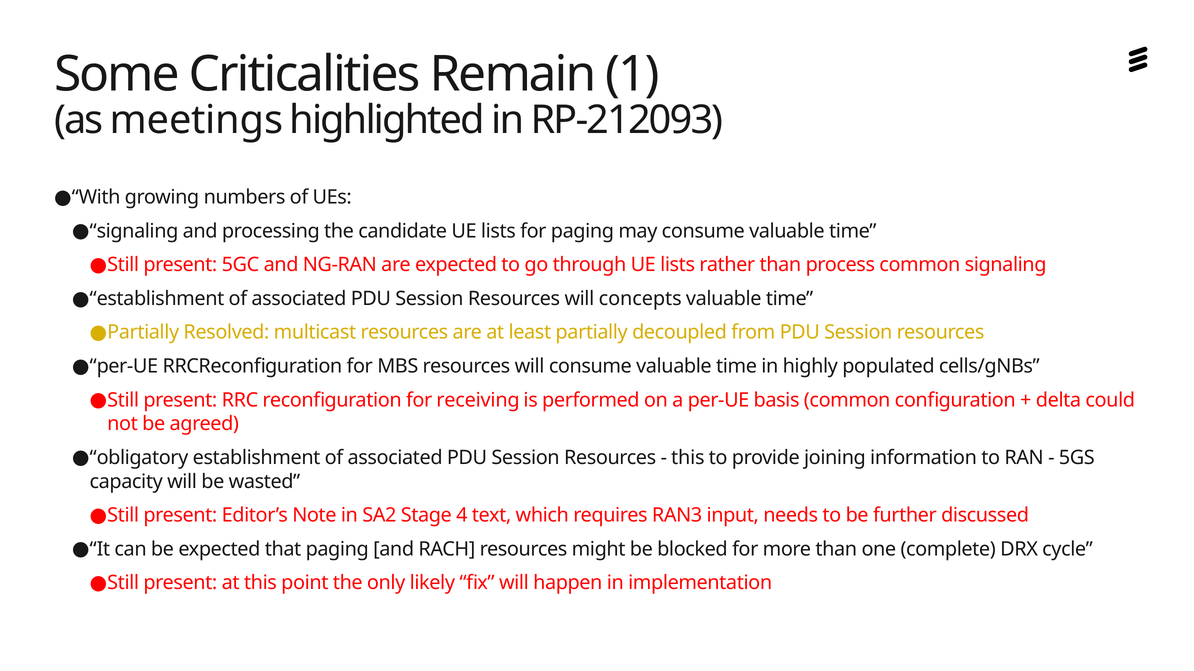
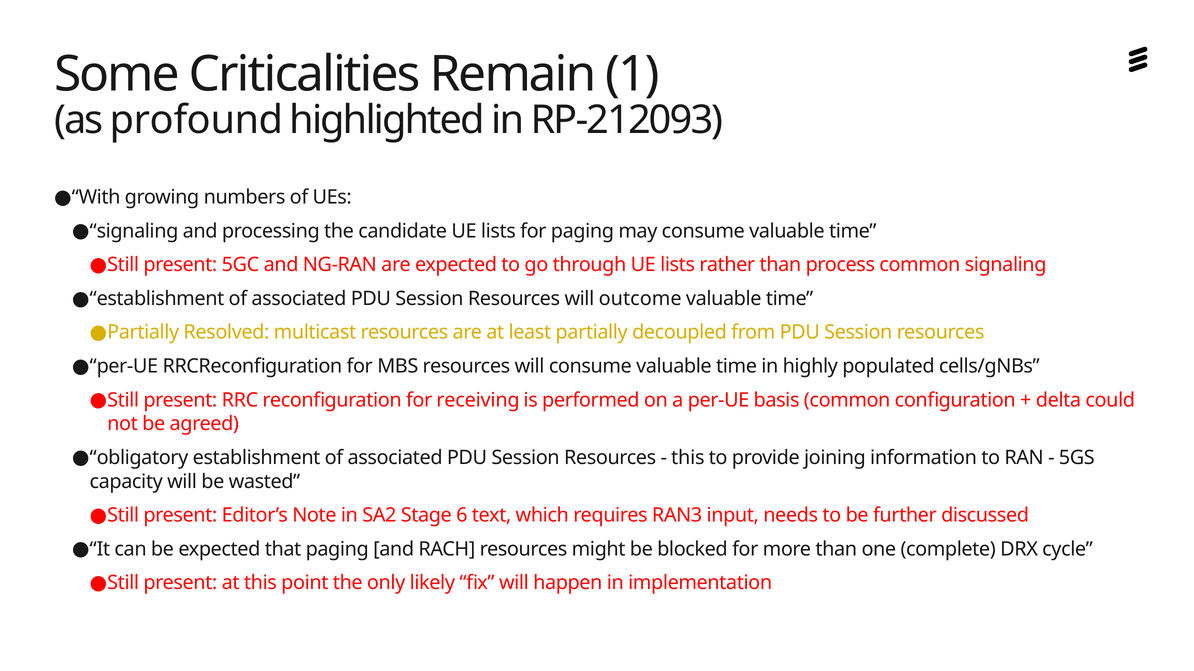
meetings: meetings -> profound (197, 120)
concepts: concepts -> outcome (640, 299)
4: 4 -> 6 (462, 516)
